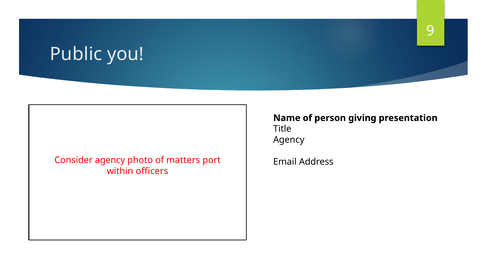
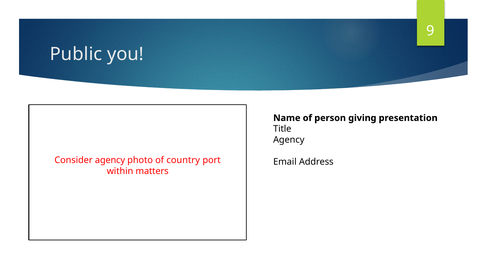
matters: matters -> country (183, 160)
officers: officers -> matters (152, 171)
